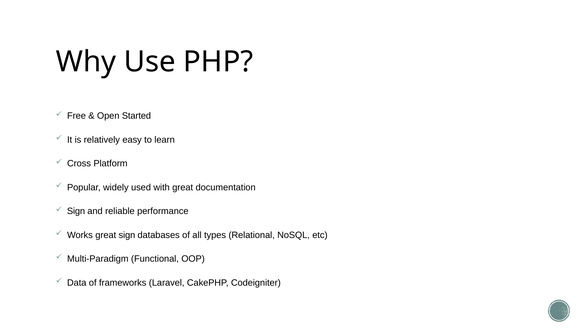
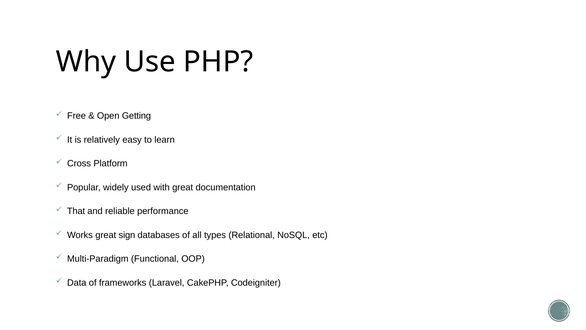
Started: Started -> Getting (136, 116)
Sign: Sign -> That (76, 211)
